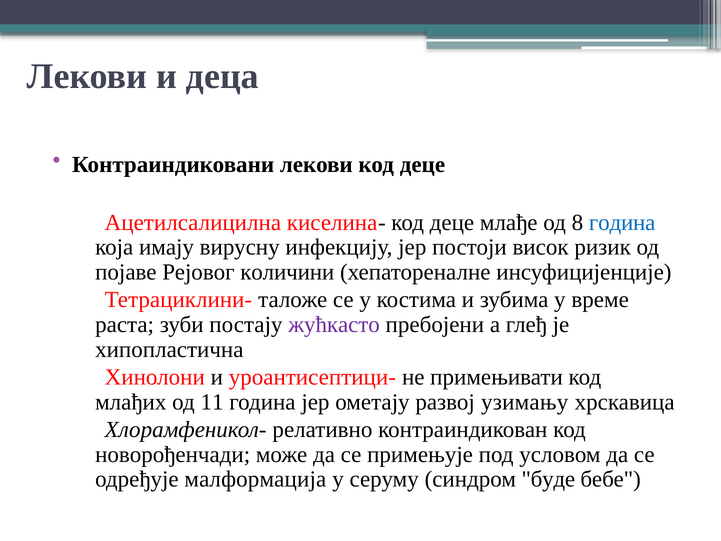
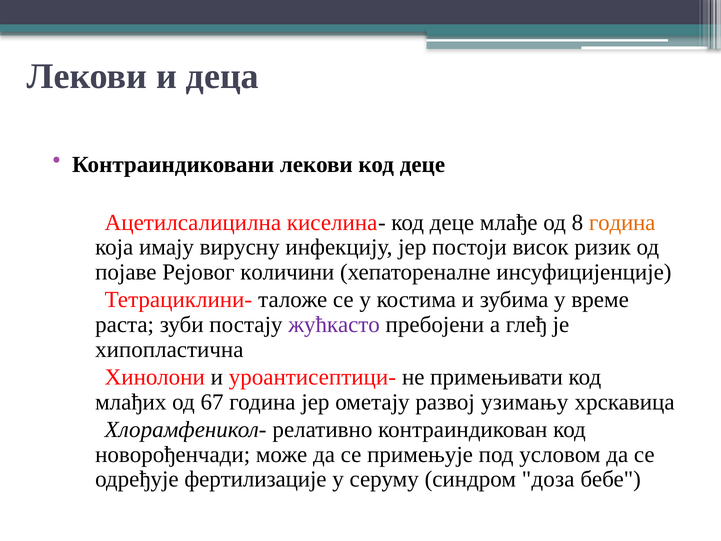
година colour: blue -> orange (622, 222)
11: 11 -> 67 (212, 402)
малформација: малформација -> фертилизације (255, 479)
буде: буде -> доза (548, 479)
